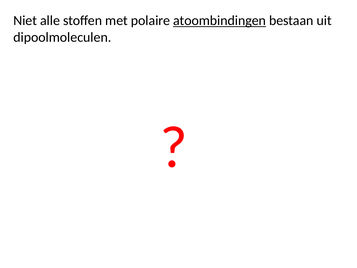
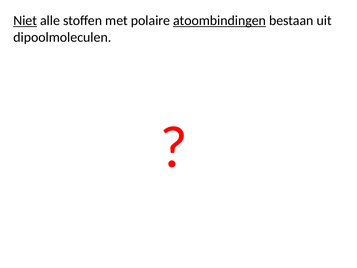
Niet underline: none -> present (25, 21)
